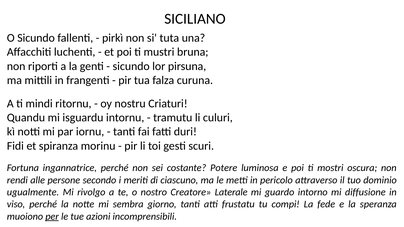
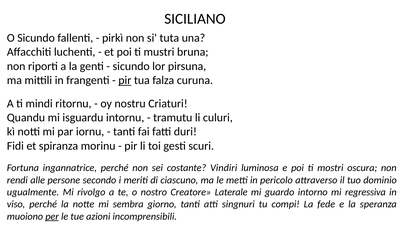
pir underline: none -> present (125, 80)
Potere: Potere -> Vindiri (224, 168)
diffusione: diffusione -> regressiva (365, 192)
frustatu: frustatu -> singnuri (238, 205)
